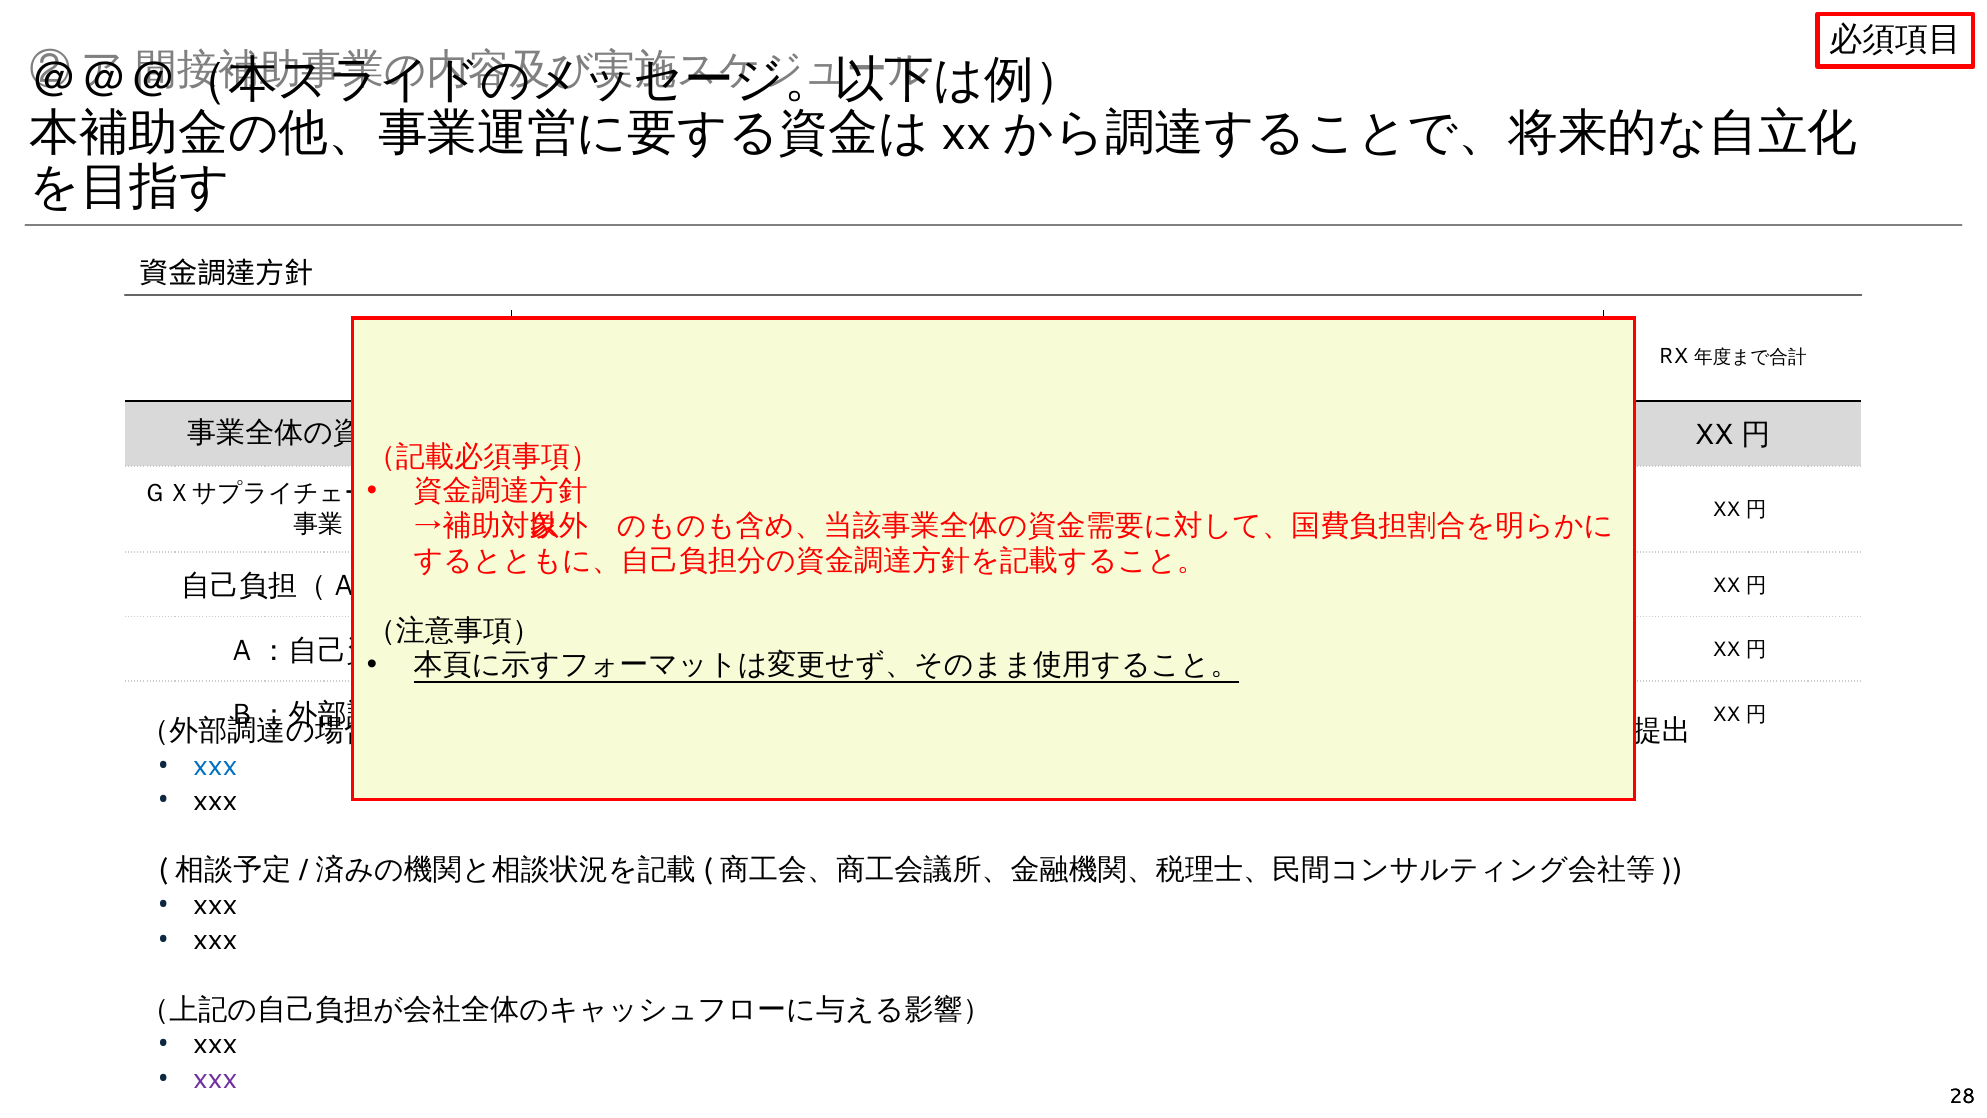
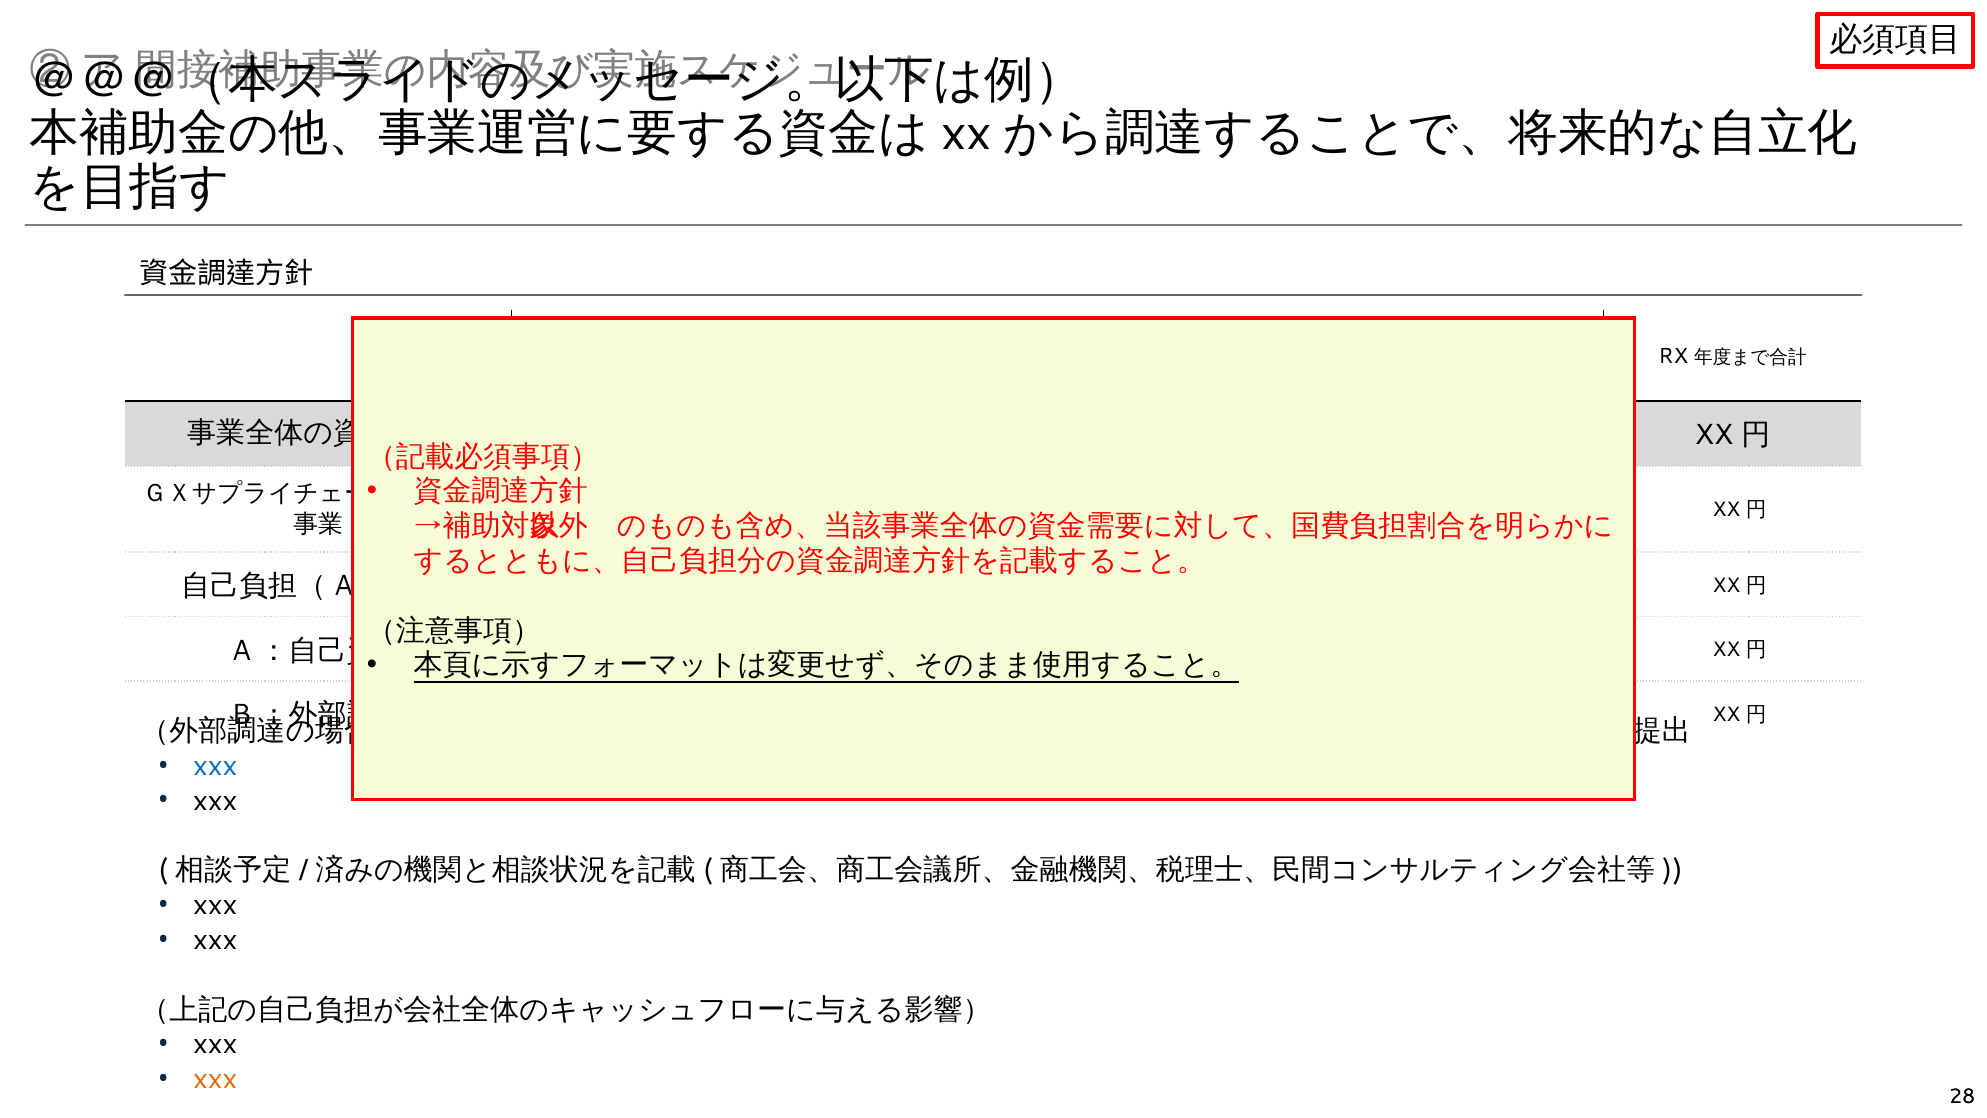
xxx colour: purple -> orange (215, 1079)
